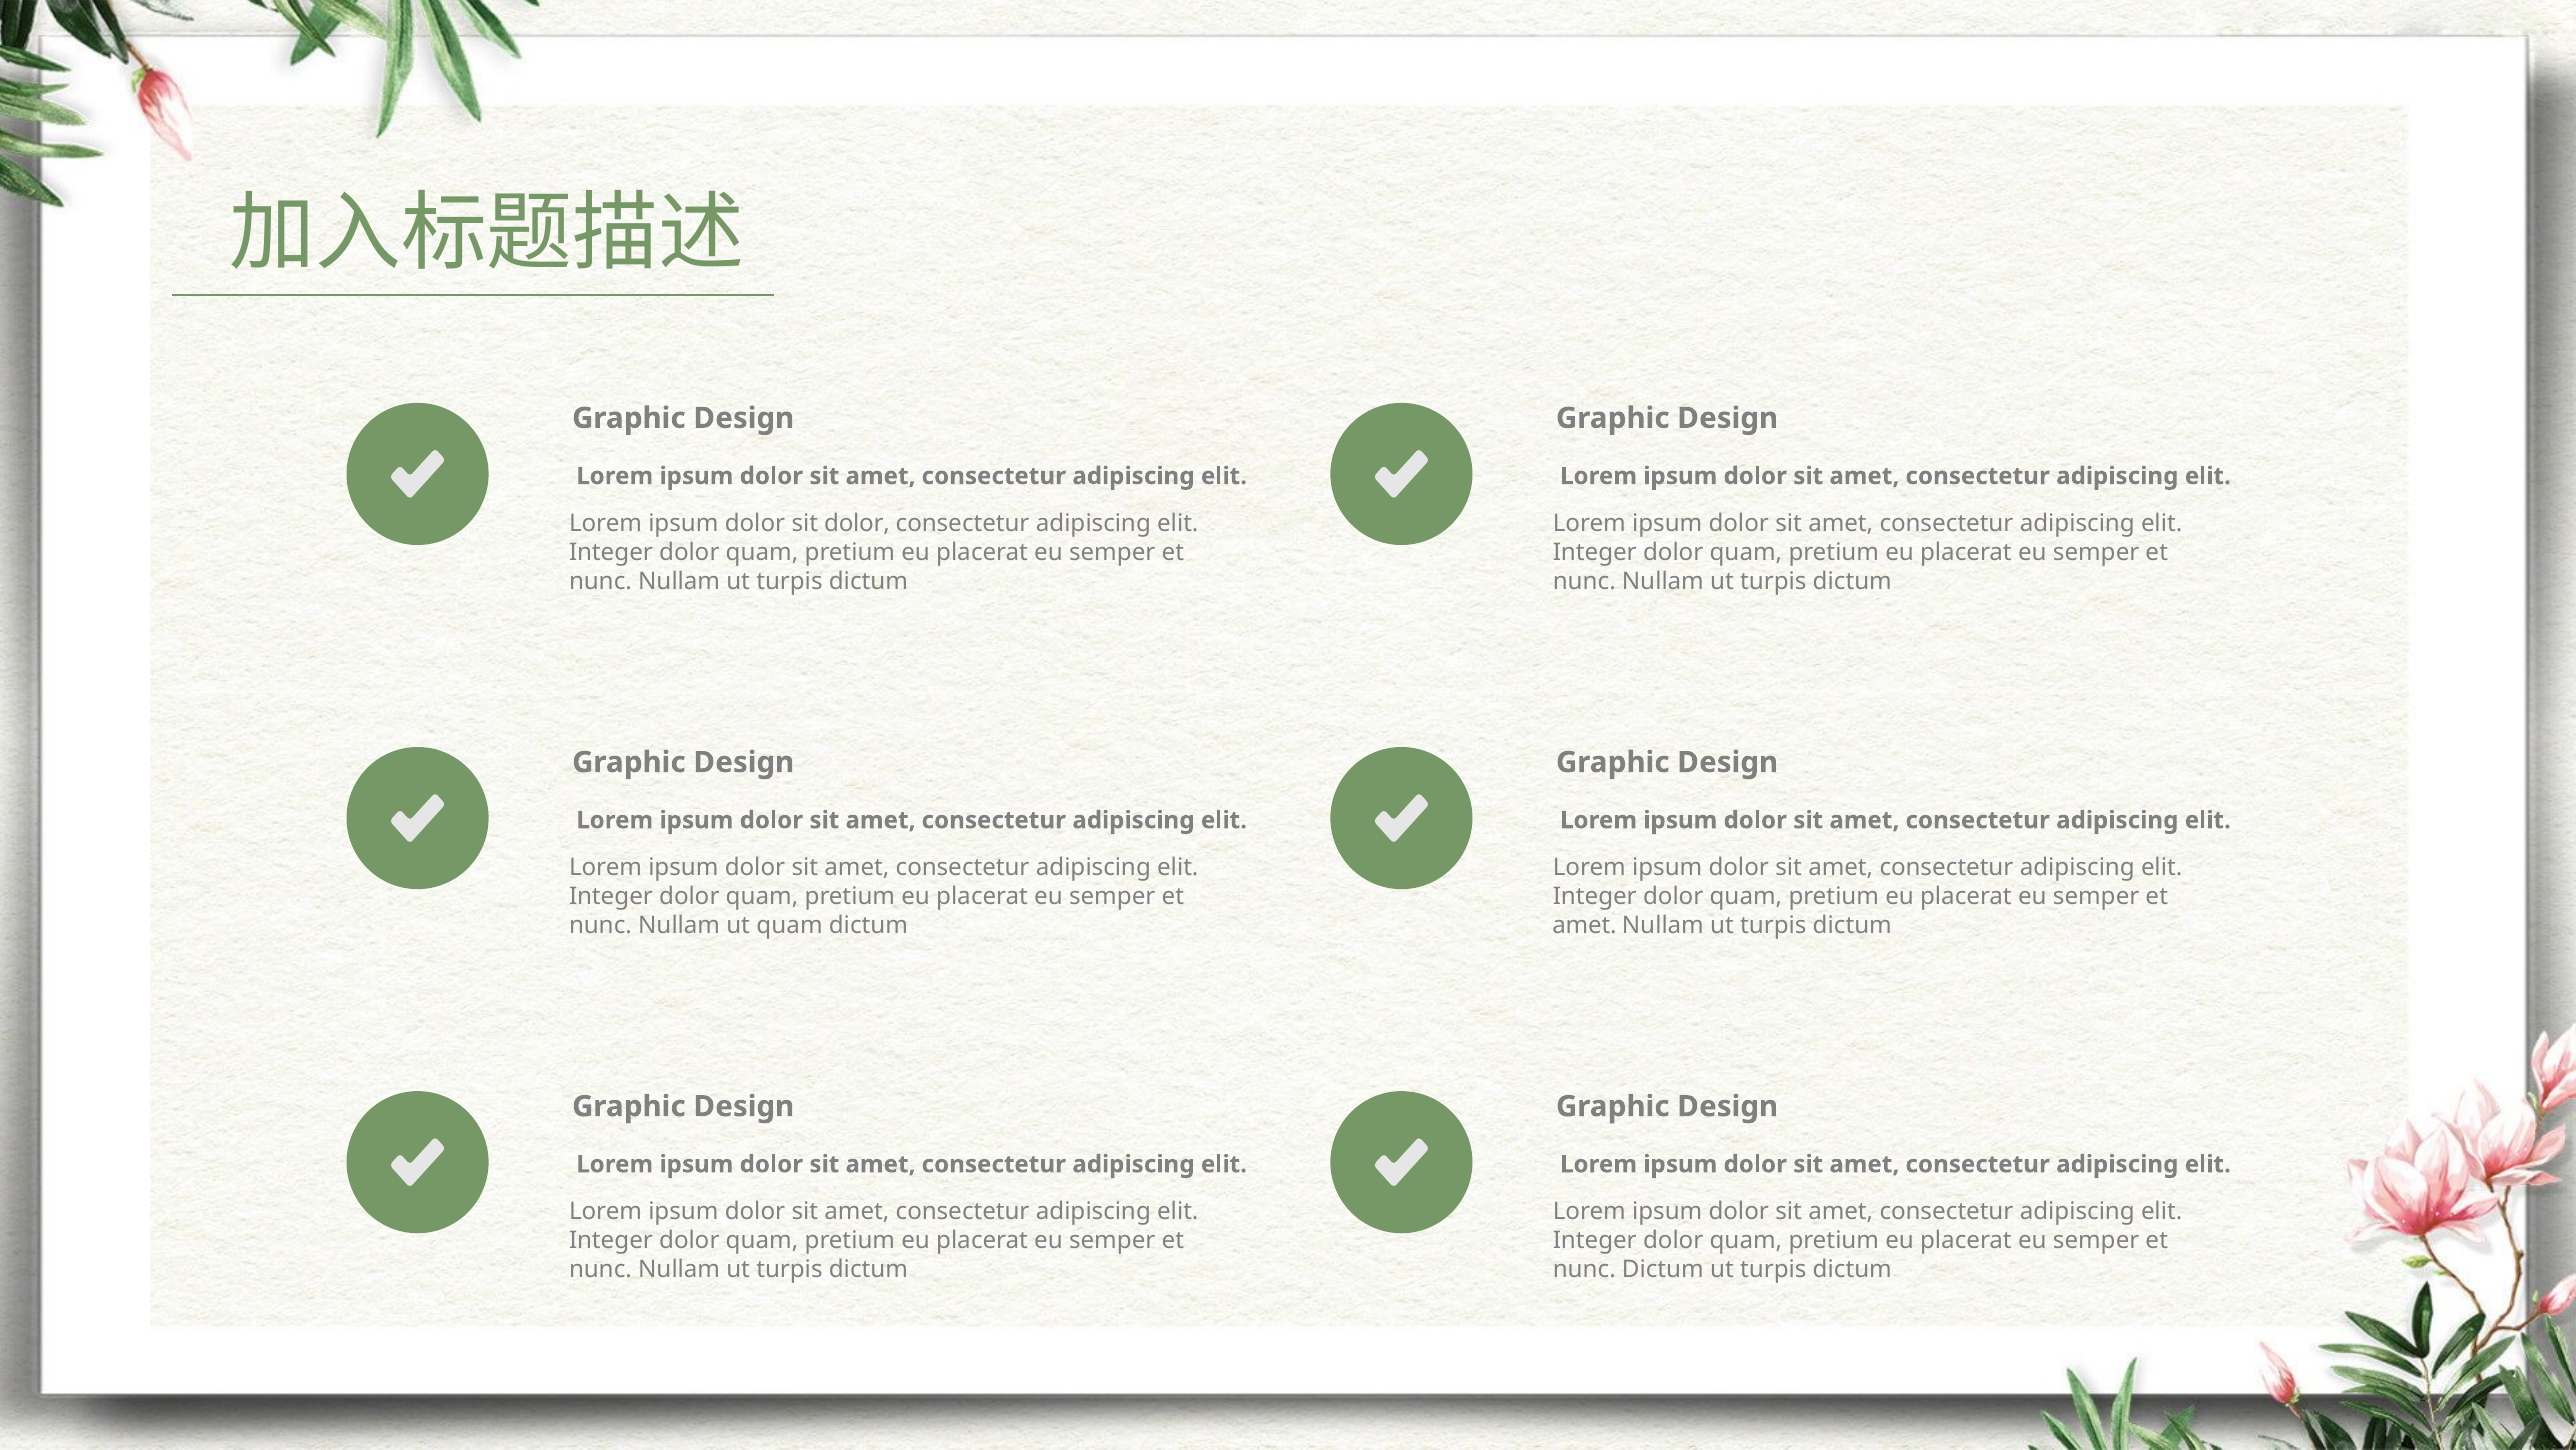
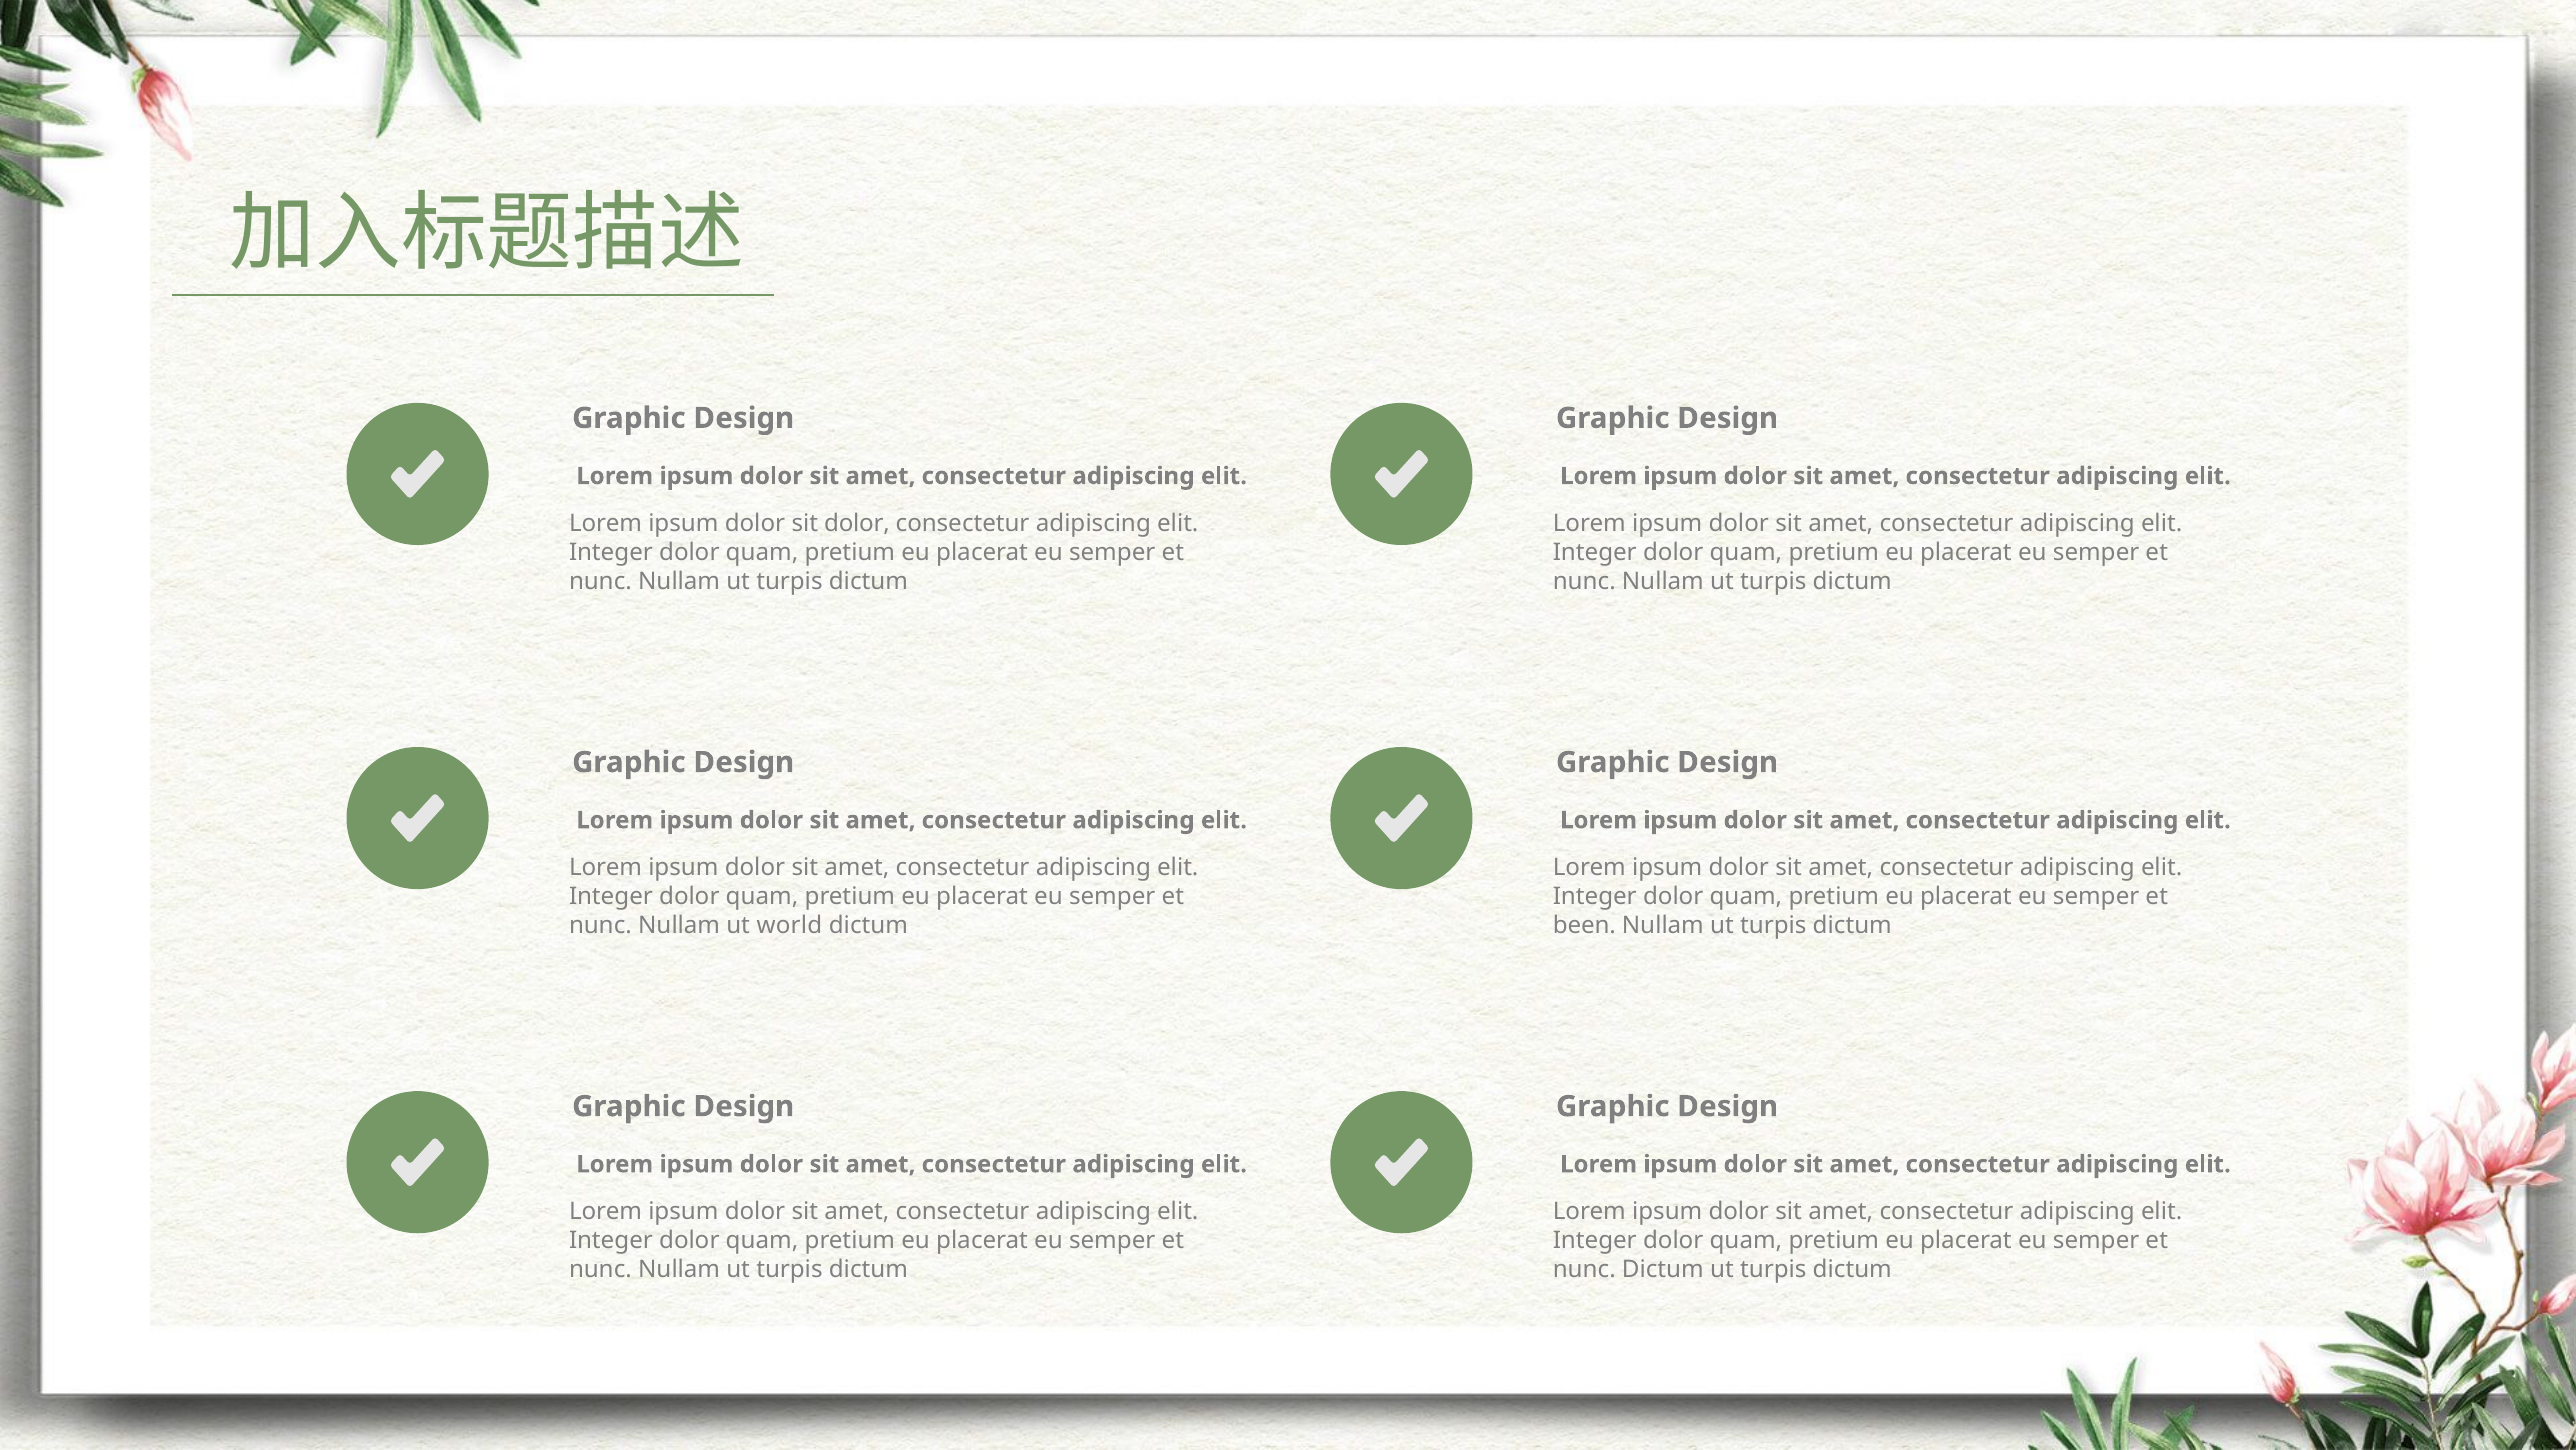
ut quam: quam -> world (789, 925)
amet: amet -> been (1584, 925)
